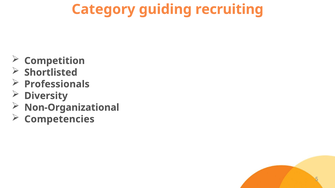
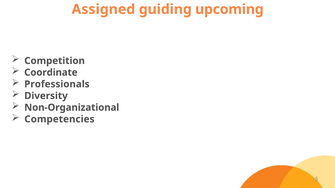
Category: Category -> Assigned (103, 9)
recruiting: recruiting -> upcoming (229, 9)
Shortlisted: Shortlisted -> Coordinate (51, 73)
